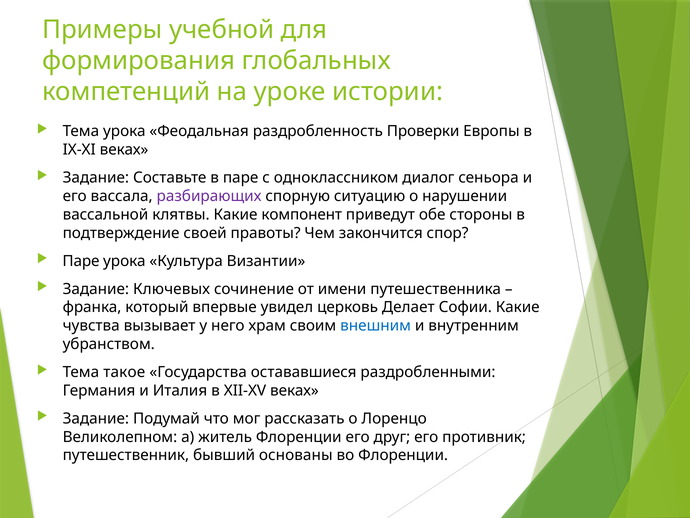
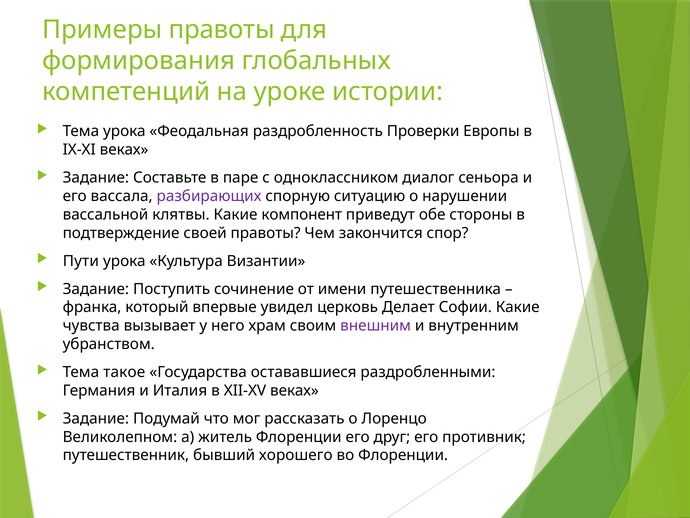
Примеры учебной: учебной -> правоты (222, 30)
Паре: Паре -> Пути (81, 261)
Ключевых: Ключевых -> Поступить (172, 289)
внешним colour: blue -> purple (376, 325)
основаны: основаны -> хорошего (296, 455)
